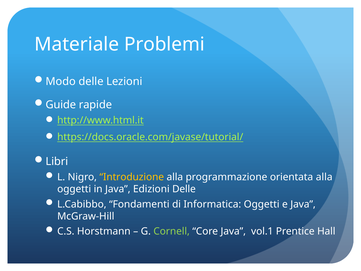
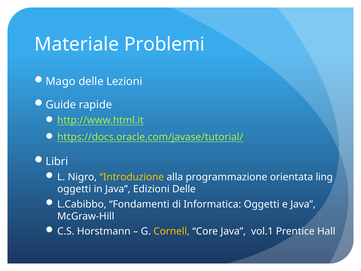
Modo: Modo -> Mago (61, 81)
orientata alla: alla -> ling (324, 177)
Cornell colour: light green -> yellow (172, 231)
